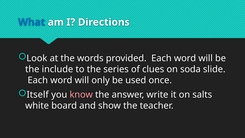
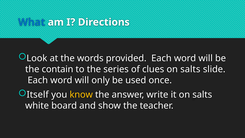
include: include -> contain (57, 69)
clues on soda: soda -> salts (190, 69)
know colour: pink -> yellow (81, 95)
